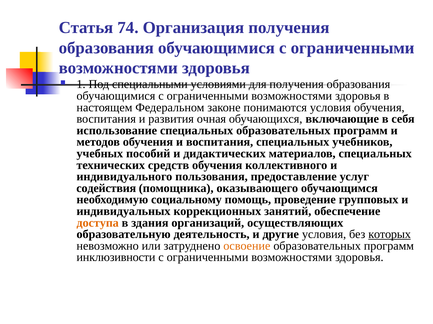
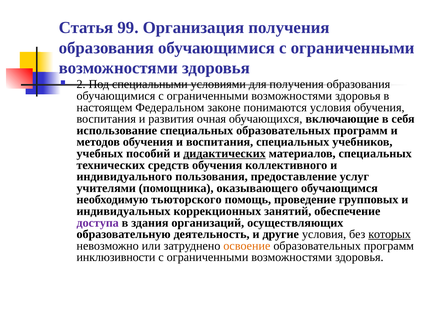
74: 74 -> 99 (128, 28)
1: 1 -> 2 (81, 85)
дидактических underline: none -> present (225, 154)
содействия: содействия -> учителями (106, 189)
социальному: социальному -> тьюторского (186, 200)
доступа colour: orange -> purple (98, 223)
